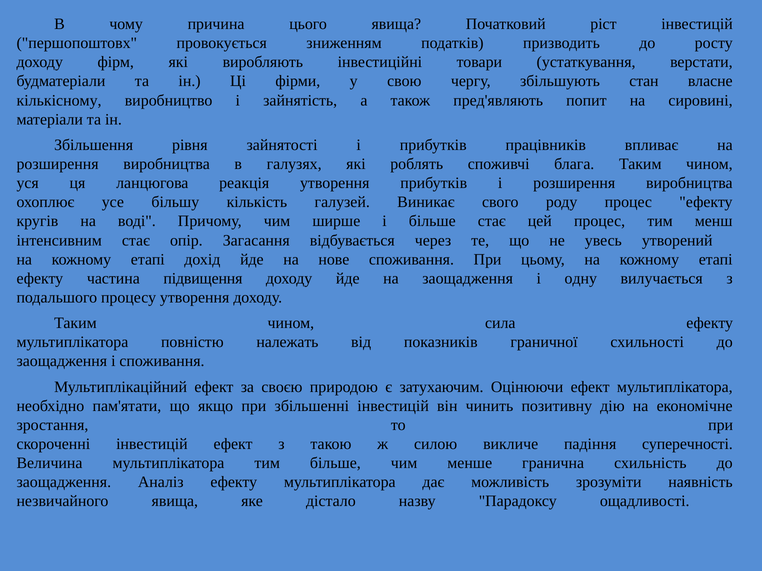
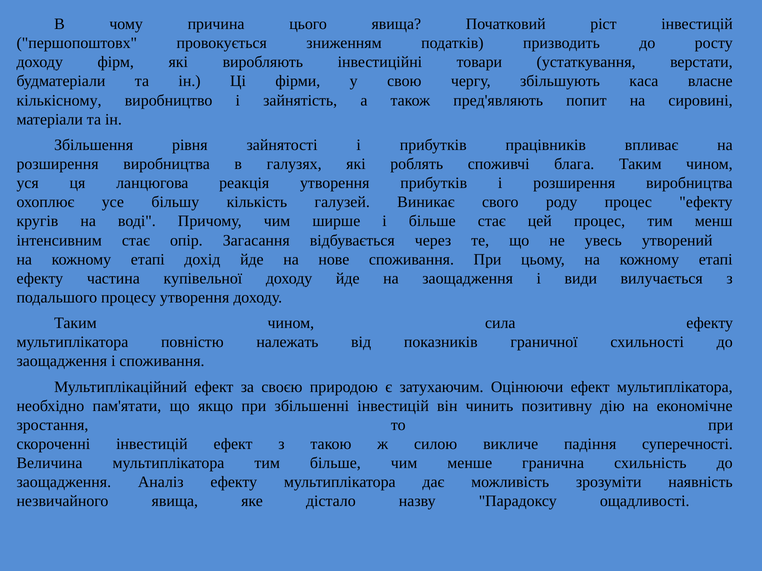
стан: стан -> каса (644, 81)
підвищення: підвищення -> купівельної (203, 279)
одну: одну -> види (581, 279)
